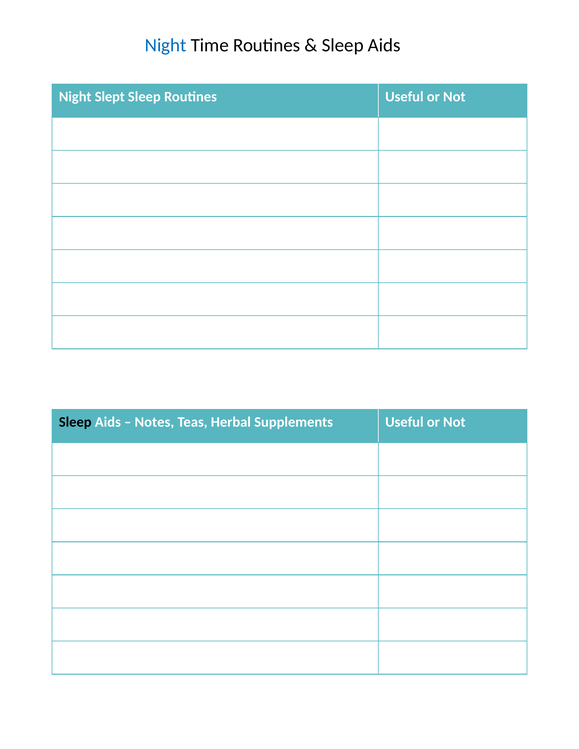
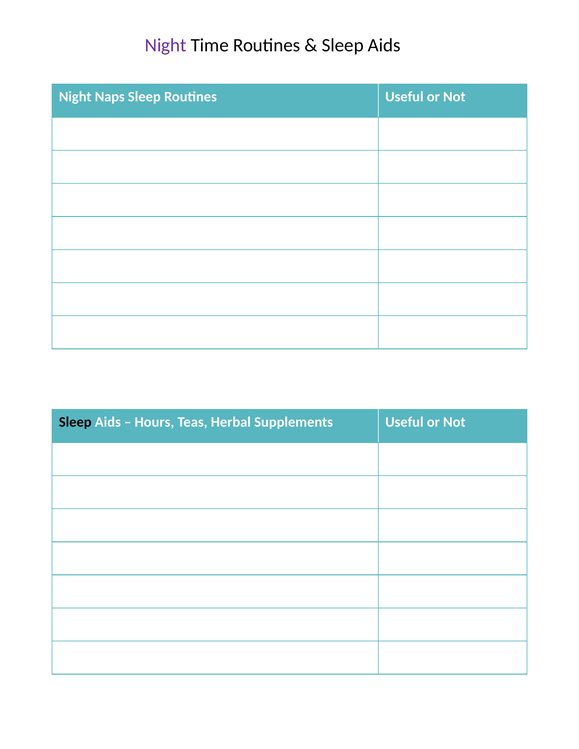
Night colour: blue -> purple (166, 45)
Slept: Slept -> Naps (110, 97)
Notes: Notes -> Hours (154, 422)
